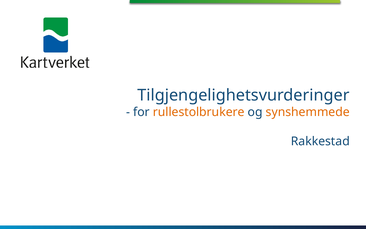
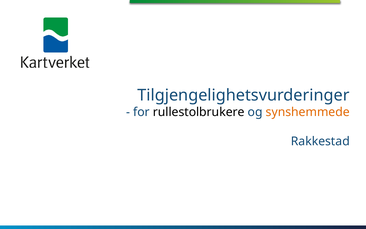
rullestolbrukere colour: orange -> black (199, 112)
